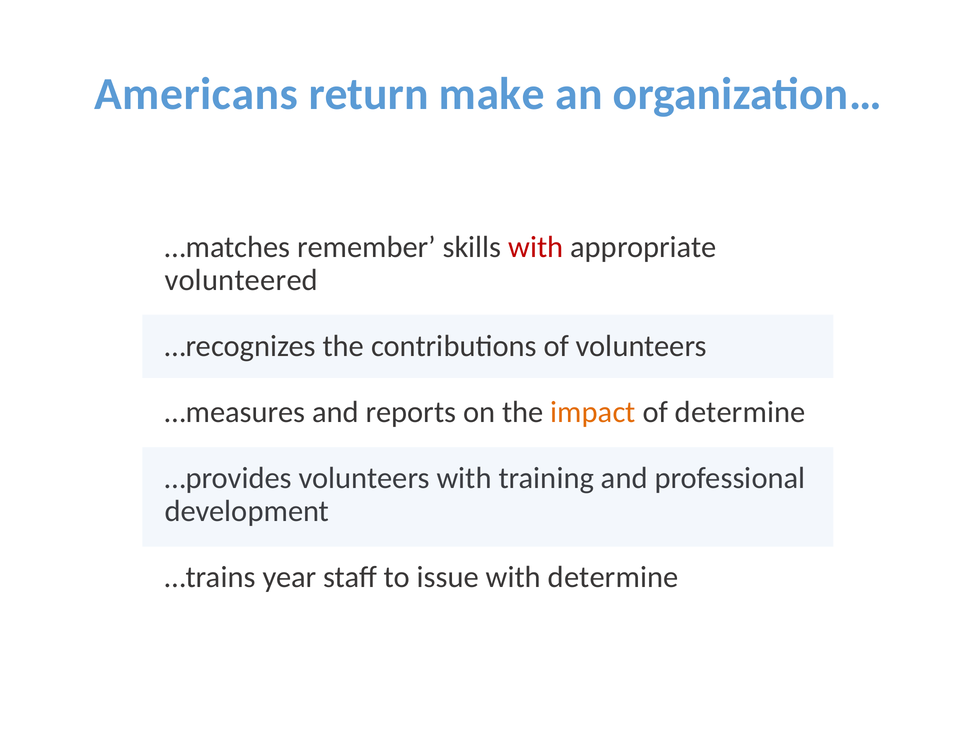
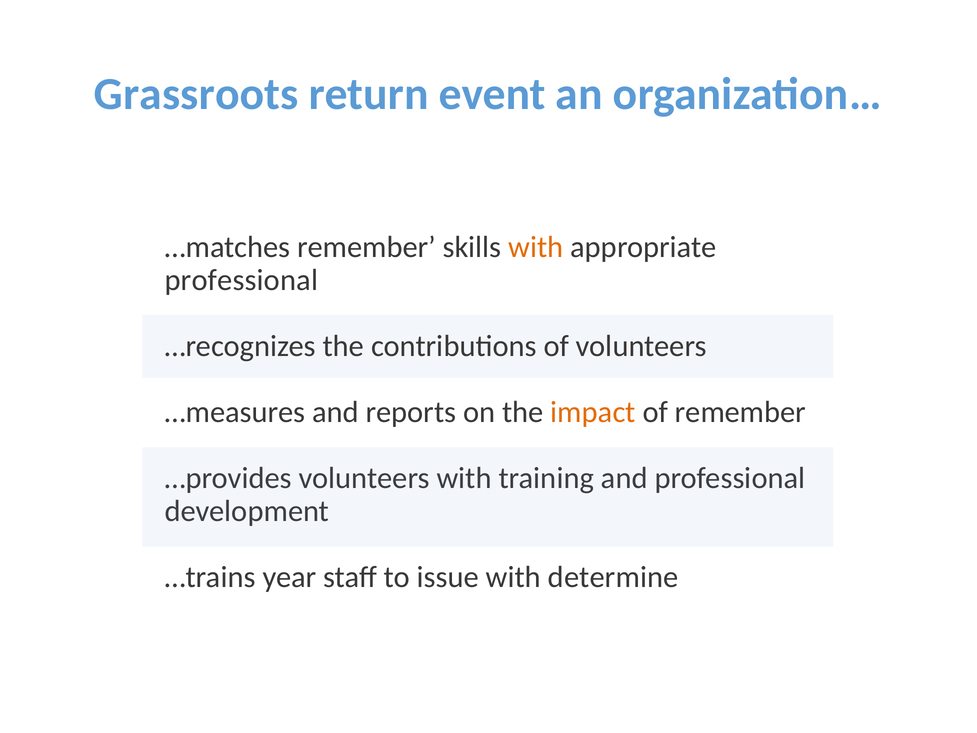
Americans: Americans -> Grassroots (196, 94)
make: make -> event (492, 94)
with colour: red -> orange (536, 247)
volunteered: volunteered -> professional (241, 280)
of determine: determine -> remember (740, 412)
